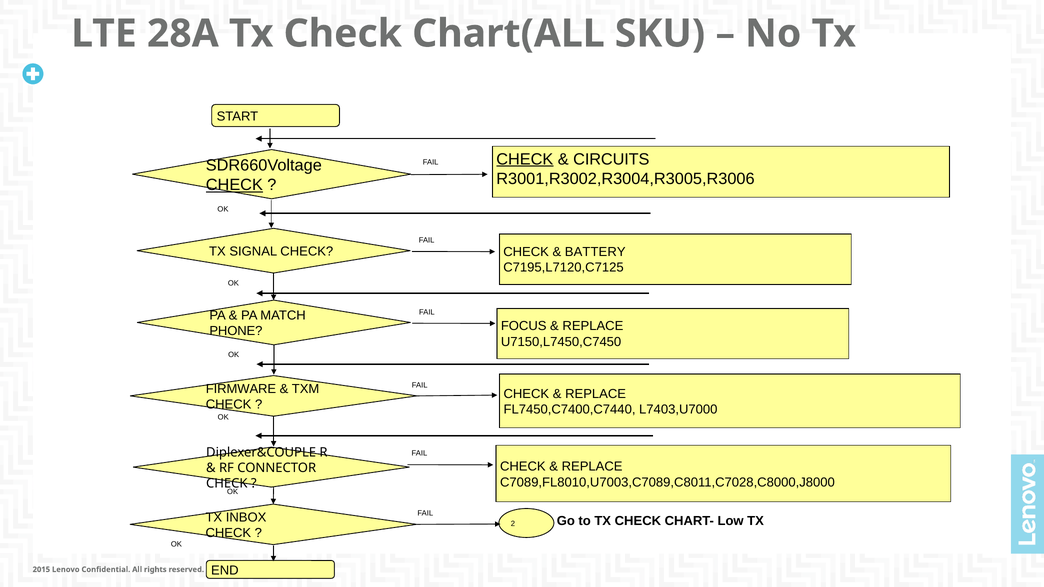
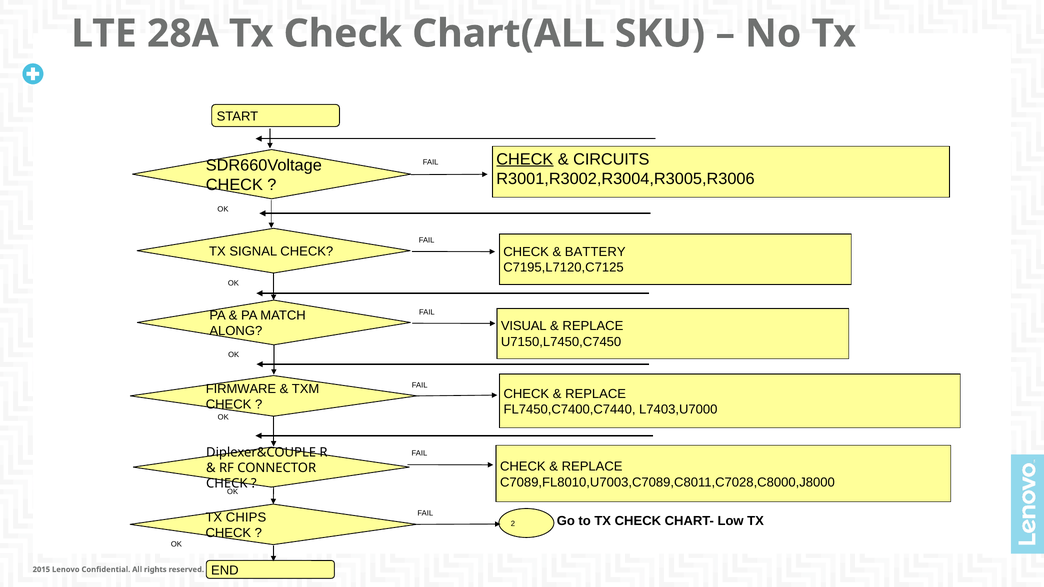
CHECK underline: present -> none (234, 185)
FOCUS: FOCUS -> VISUAL (524, 326)
PHONE: PHONE -> ALONG (236, 331)
INBOX: INBOX -> CHIPS (246, 518)
